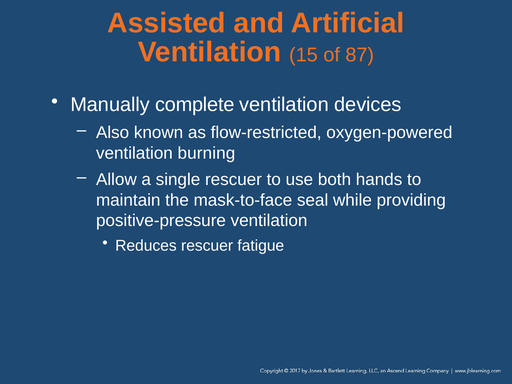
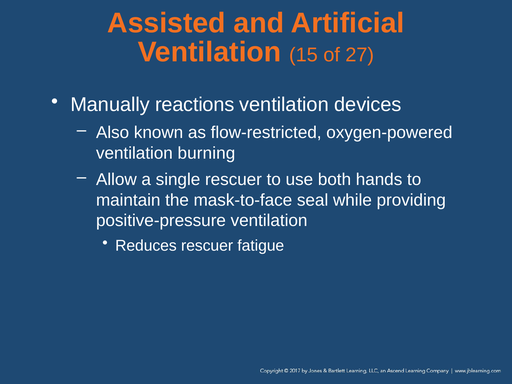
87: 87 -> 27 (360, 55)
complete: complete -> reactions (195, 105)
